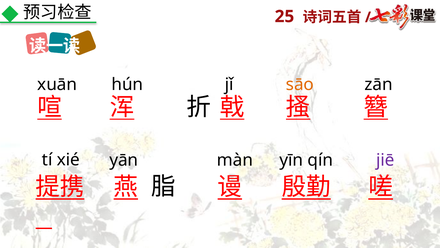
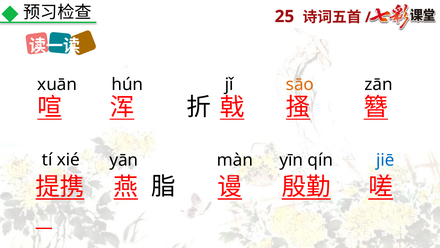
jiē colour: purple -> blue (385, 160)
